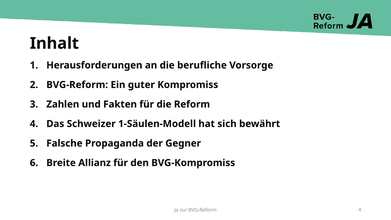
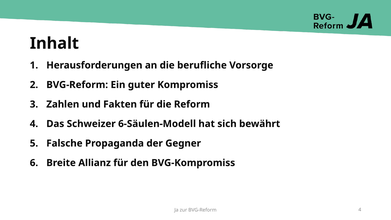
1-Säulen-Modell: 1-Säulen-Modell -> 6-Säulen-Modell (157, 124)
